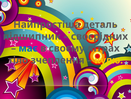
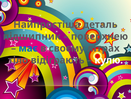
своєрідних: своєрідних -> поверхнею (99, 36)
зчеплення: зчеплення -> відіграють (58, 60)
кулю colour: yellow -> white (109, 60)
